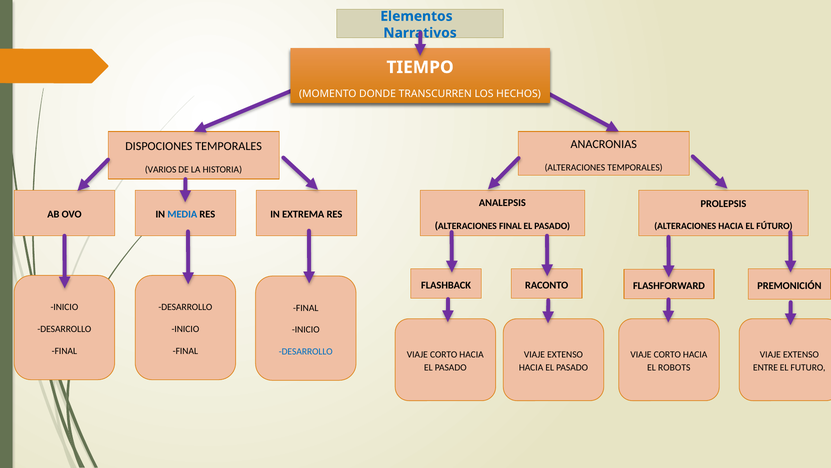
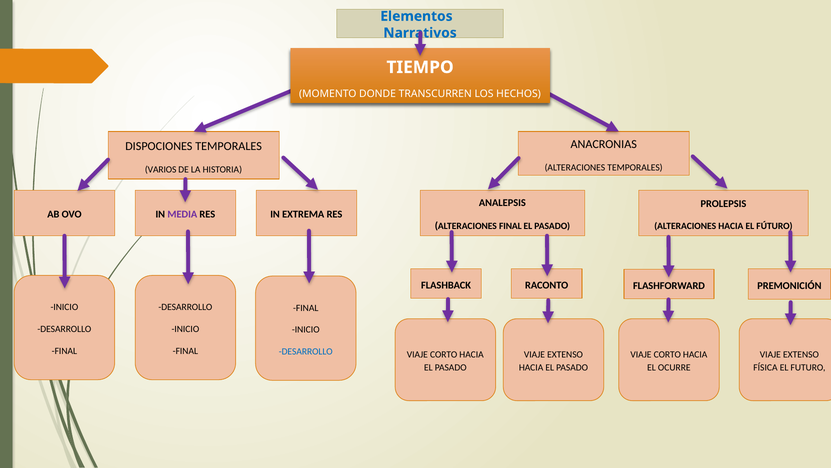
MEDIA colour: blue -> purple (182, 214)
ROBOTS: ROBOTS -> OCURRE (674, 367)
ENTRE: ENTRE -> FÍSICA (765, 367)
